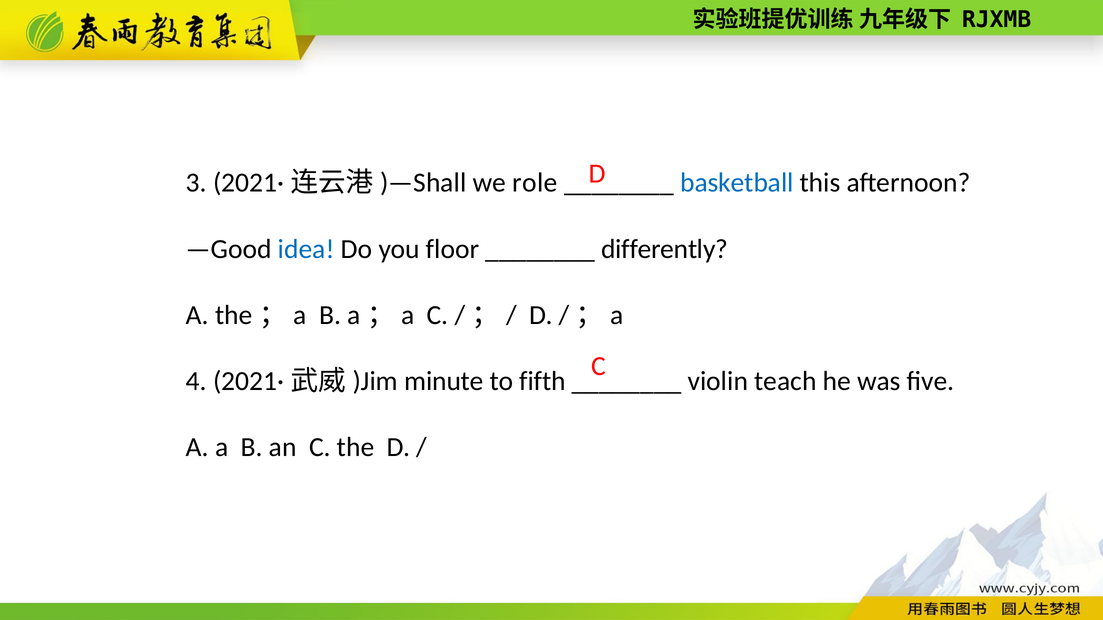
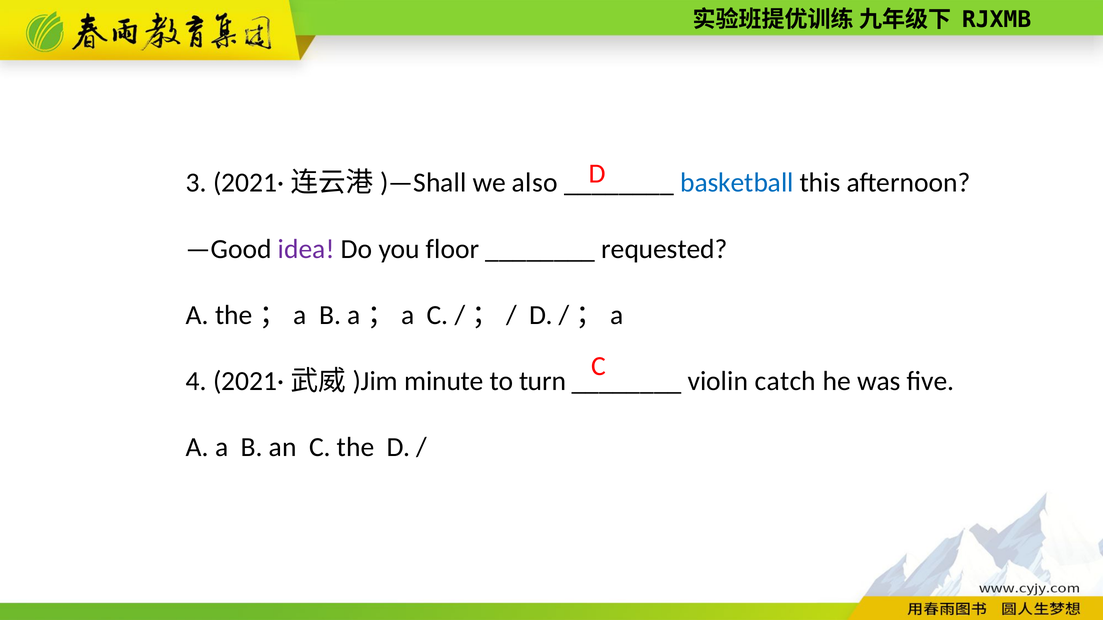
role: role -> also (535, 183)
idea colour: blue -> purple (306, 249)
differently: differently -> requested (664, 249)
fifth: fifth -> turn (543, 381)
teach: teach -> catch (785, 381)
